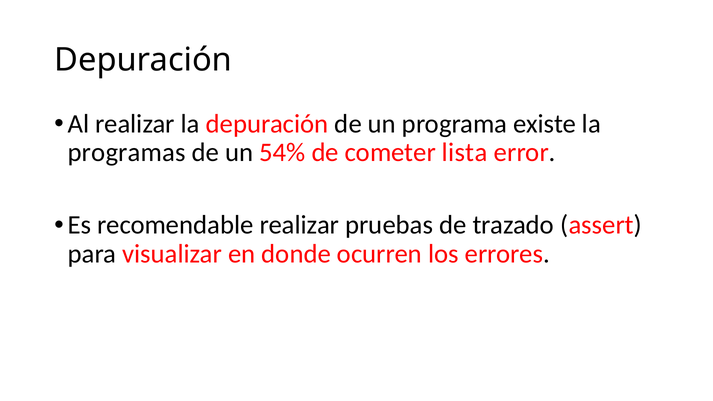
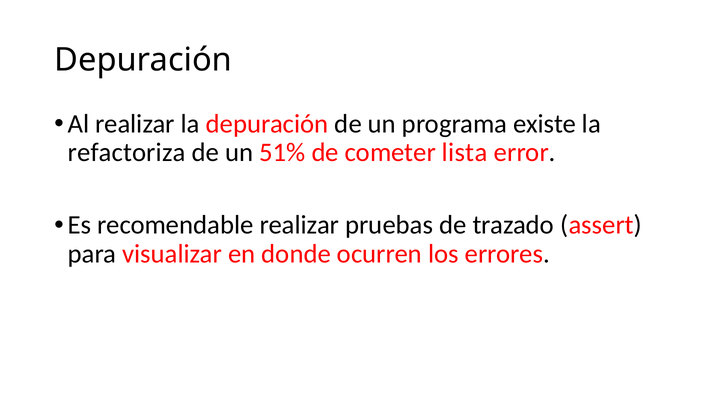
programas: programas -> refactoriza (127, 153)
54%: 54% -> 51% (282, 153)
